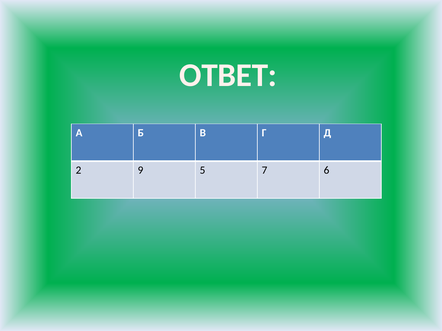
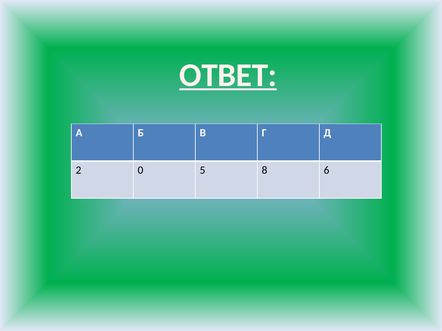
ОТВЕТ underline: none -> present (228, 75)
9: 9 -> 0 (141, 170)
7: 7 -> 8 (264, 170)
